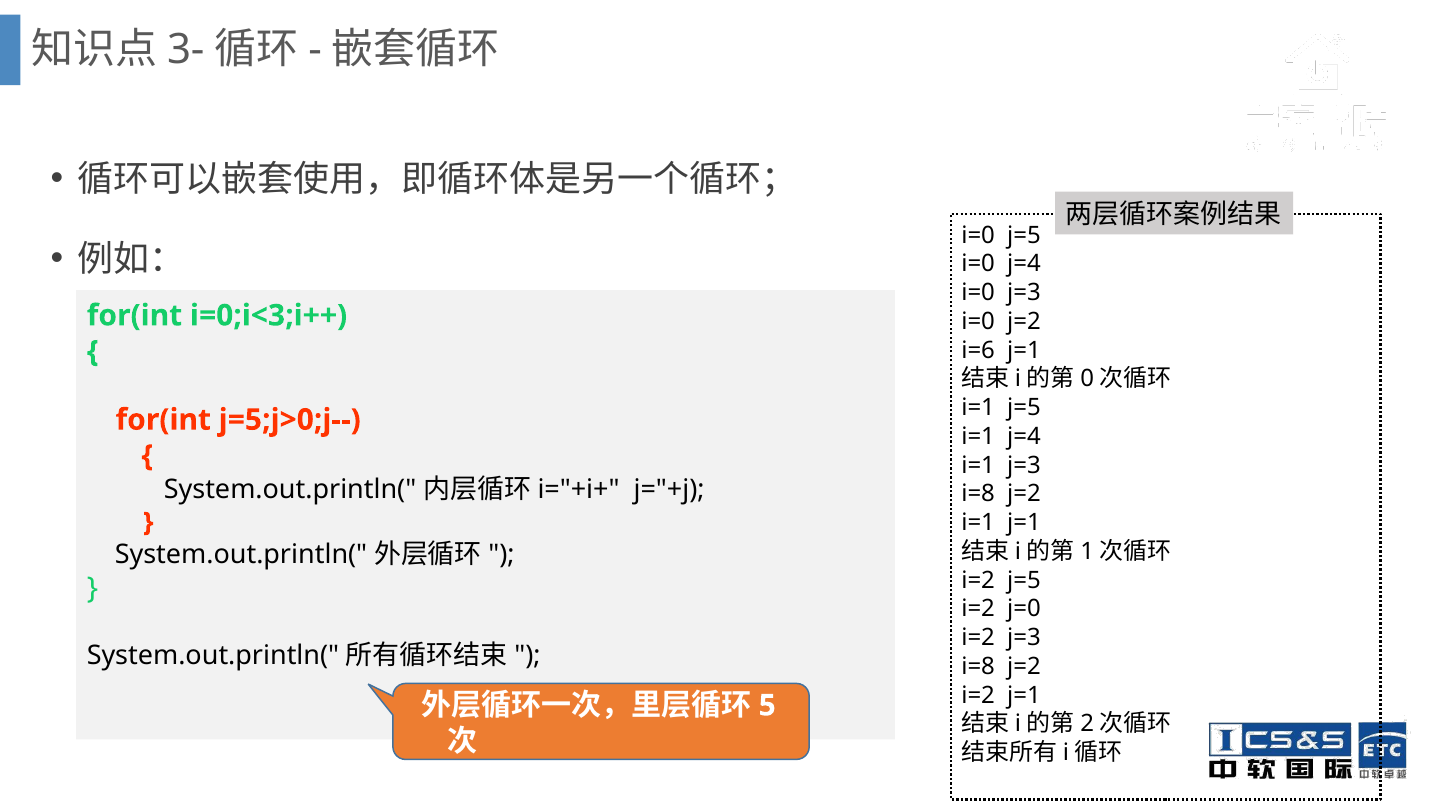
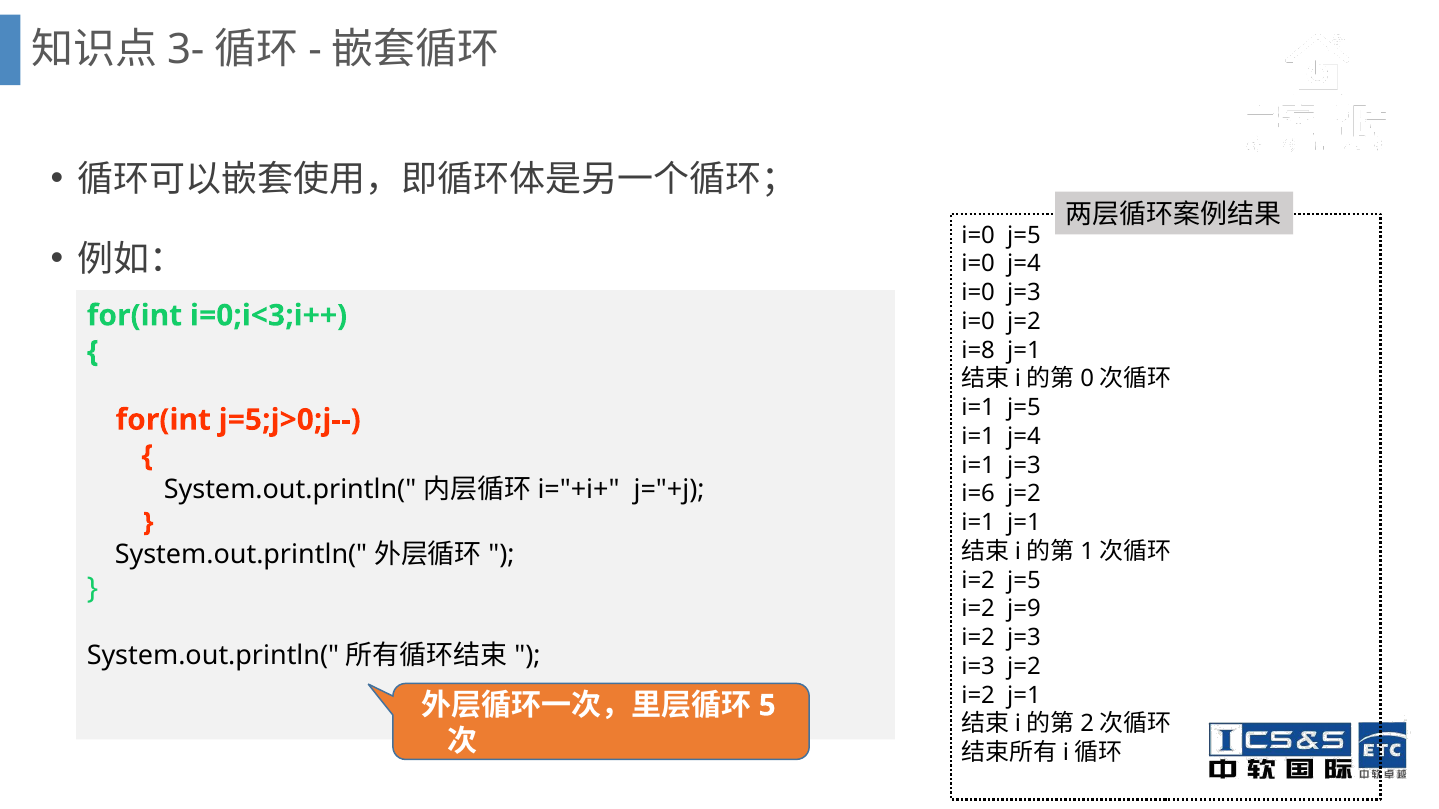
i=6: i=6 -> i=8 (978, 350)
i=8: i=8 -> i=6 (978, 494)
j=0: j=0 -> j=9 (1024, 609)
i=8: i=8 -> i=3 (978, 667)
